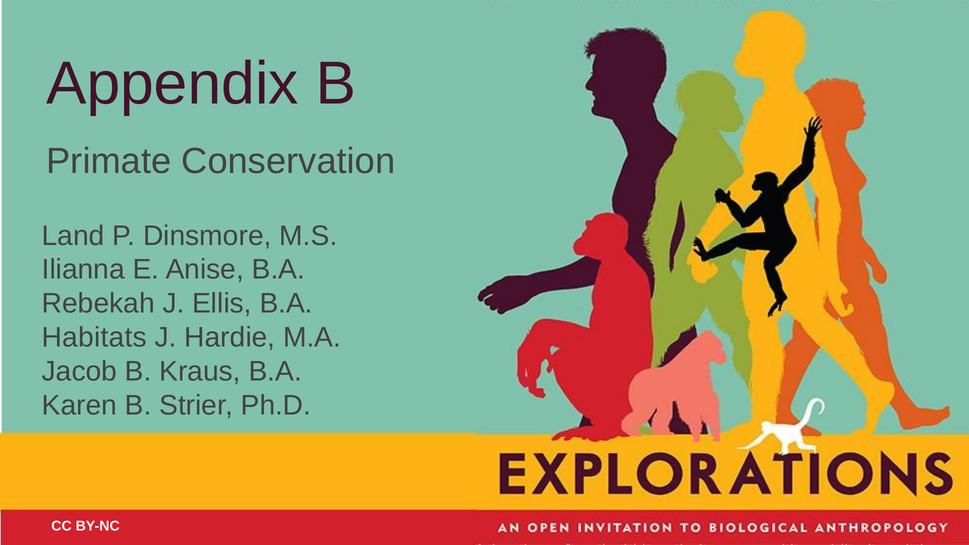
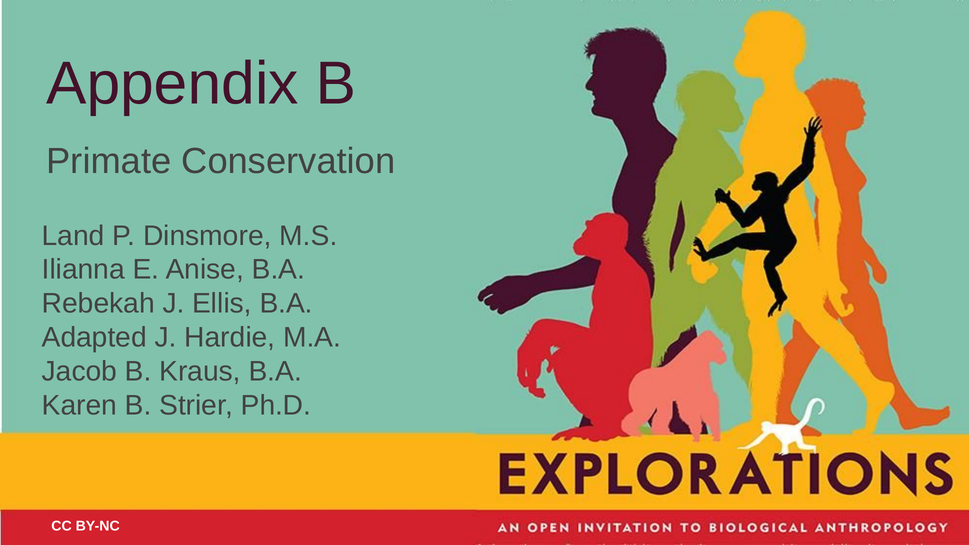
Habitats: Habitats -> Adapted (94, 338)
